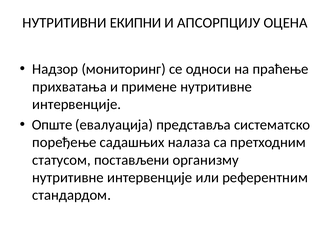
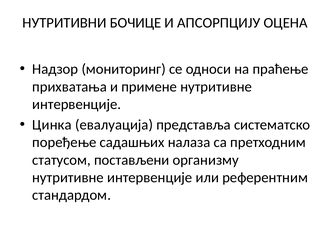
ЕКИПНИ: ЕКИПНИ -> БОЧИЦЕ (136, 23)
Опште: Опште -> Цинка (52, 125)
